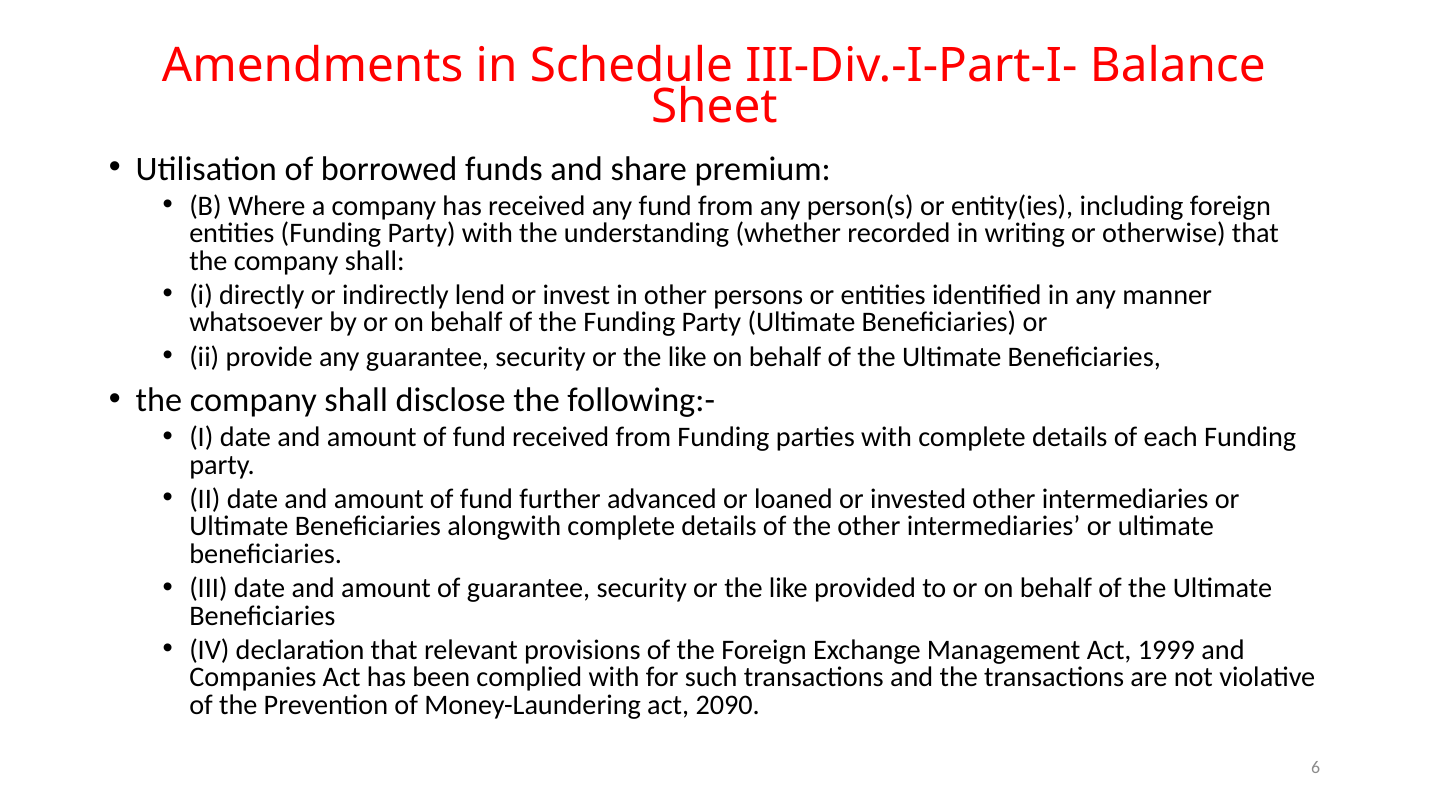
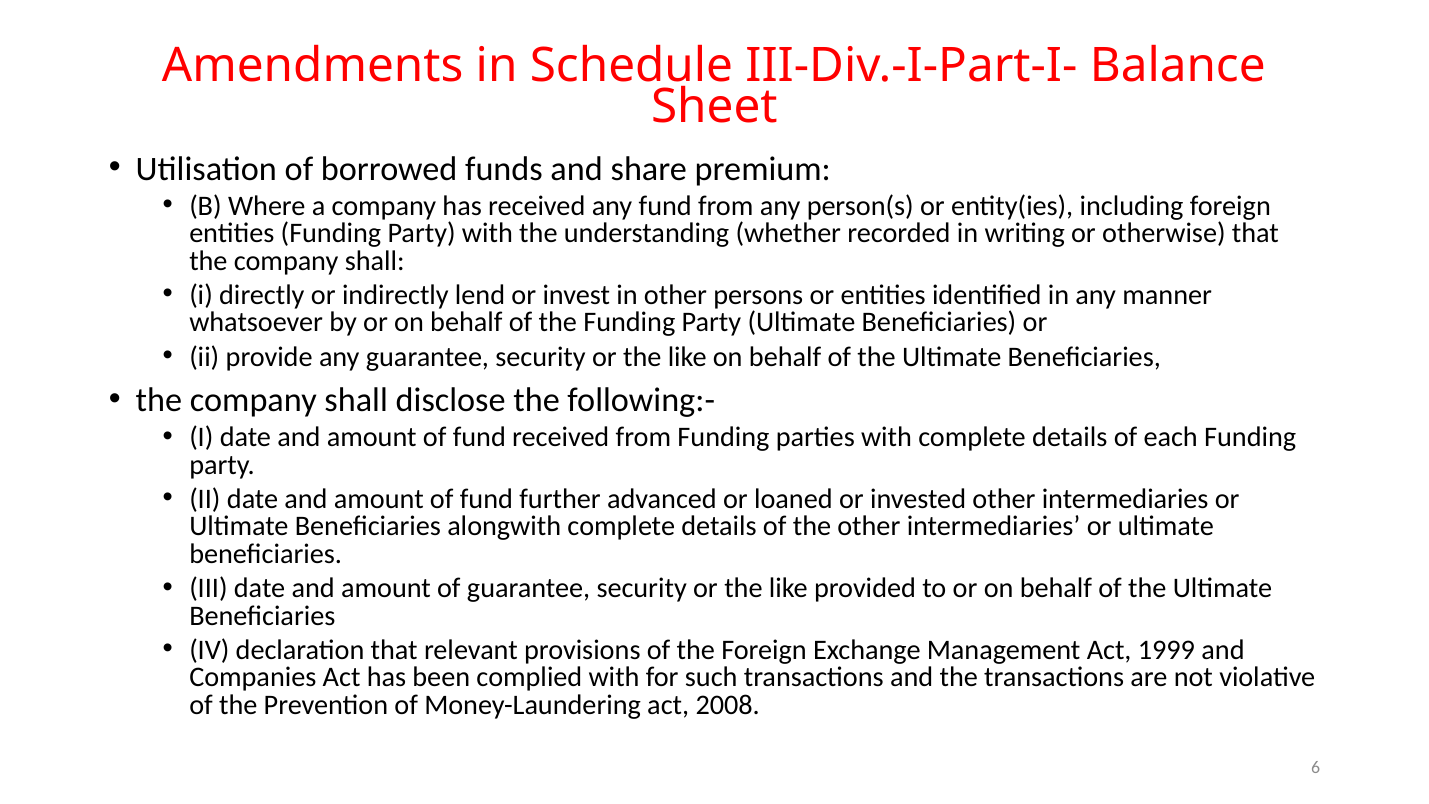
2090: 2090 -> 2008 (728, 705)
